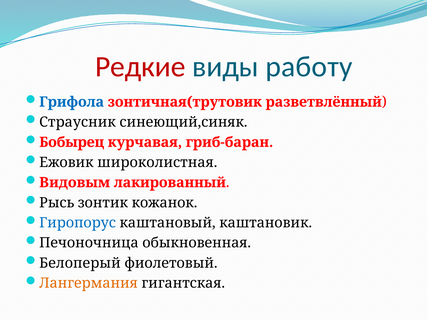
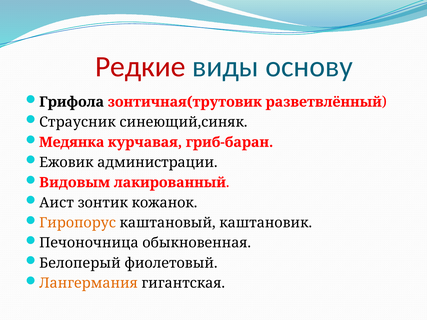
работу: работу -> основу (309, 67)
Грифола colour: blue -> black (72, 102)
Бобырец: Бобырец -> Медянка (72, 142)
широколистная: широколистная -> администрации (157, 162)
Рысь: Рысь -> Аист (57, 203)
Гиропорус colour: blue -> orange (78, 223)
